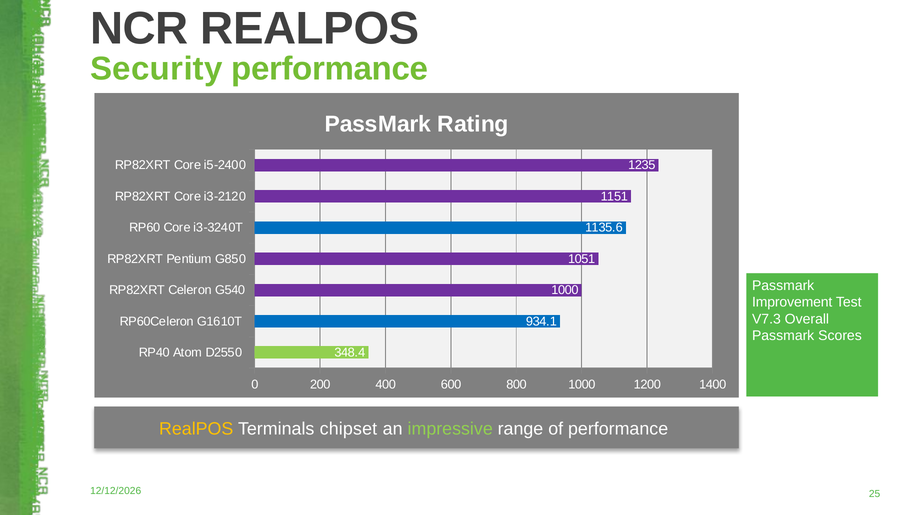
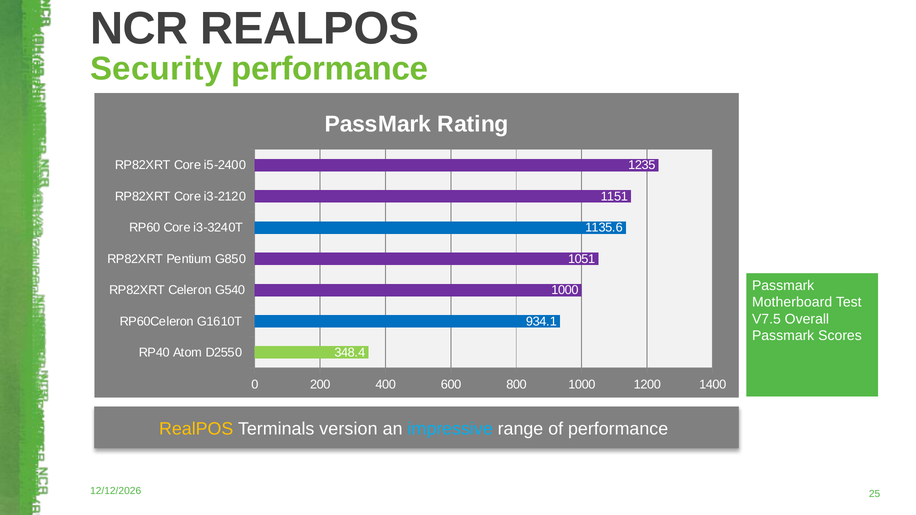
Improvement: Improvement -> Motherboard (792, 302)
V7.3: V7.3 -> V7.5 (766, 319)
chipset: chipset -> version (348, 429)
impressive colour: light green -> light blue (450, 429)
